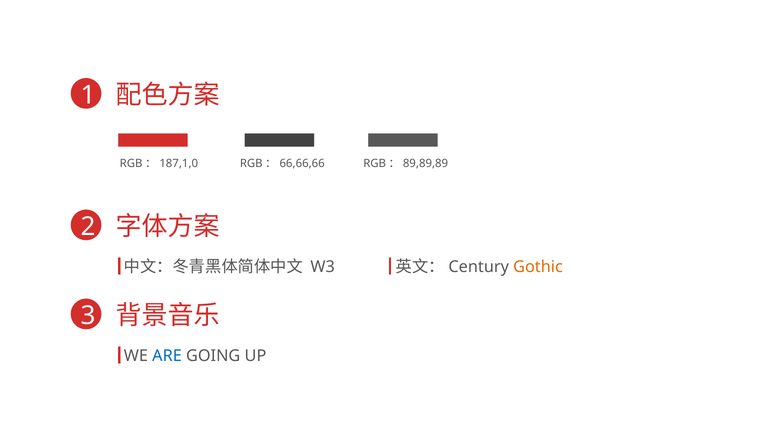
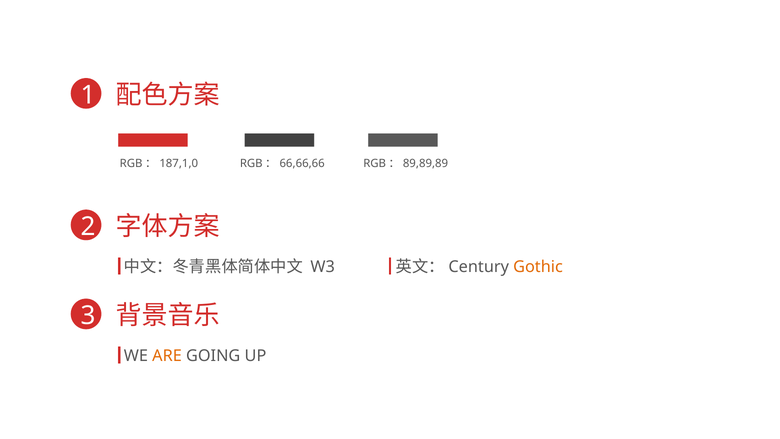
ARE colour: blue -> orange (167, 356)
